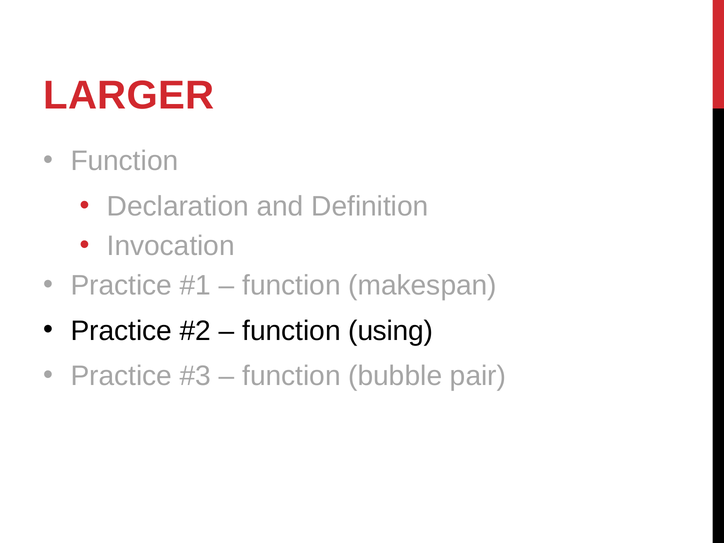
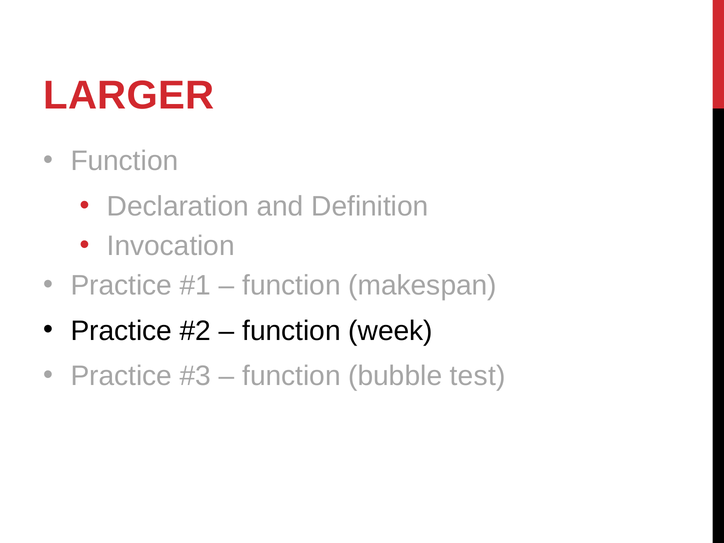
using: using -> week (391, 331)
pair: pair -> test (478, 376)
